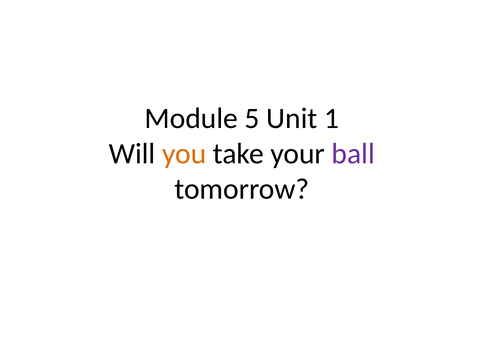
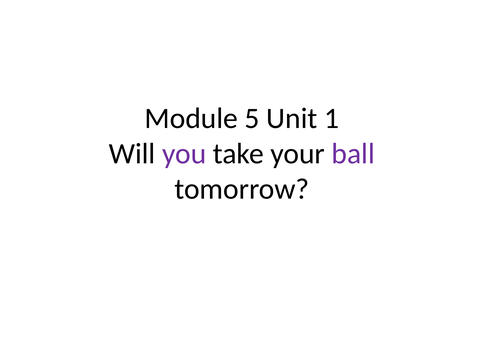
you colour: orange -> purple (184, 154)
